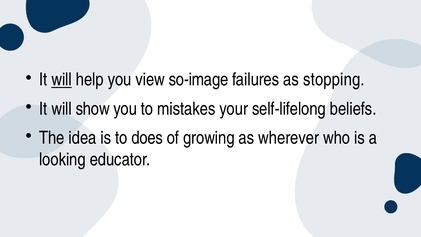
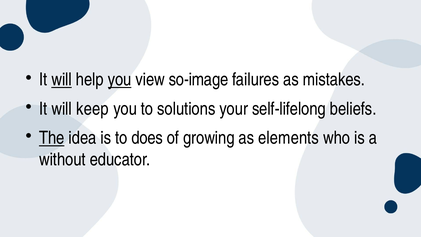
you underline: none -> present (120, 80)
stopping: stopping -> mistakes (334, 80)
show: show -> keep (93, 109)
mistakes: mistakes -> solutions (186, 109)
The underline: none -> present (52, 138)
wherever: wherever -> elements (289, 138)
looking: looking -> without (62, 159)
